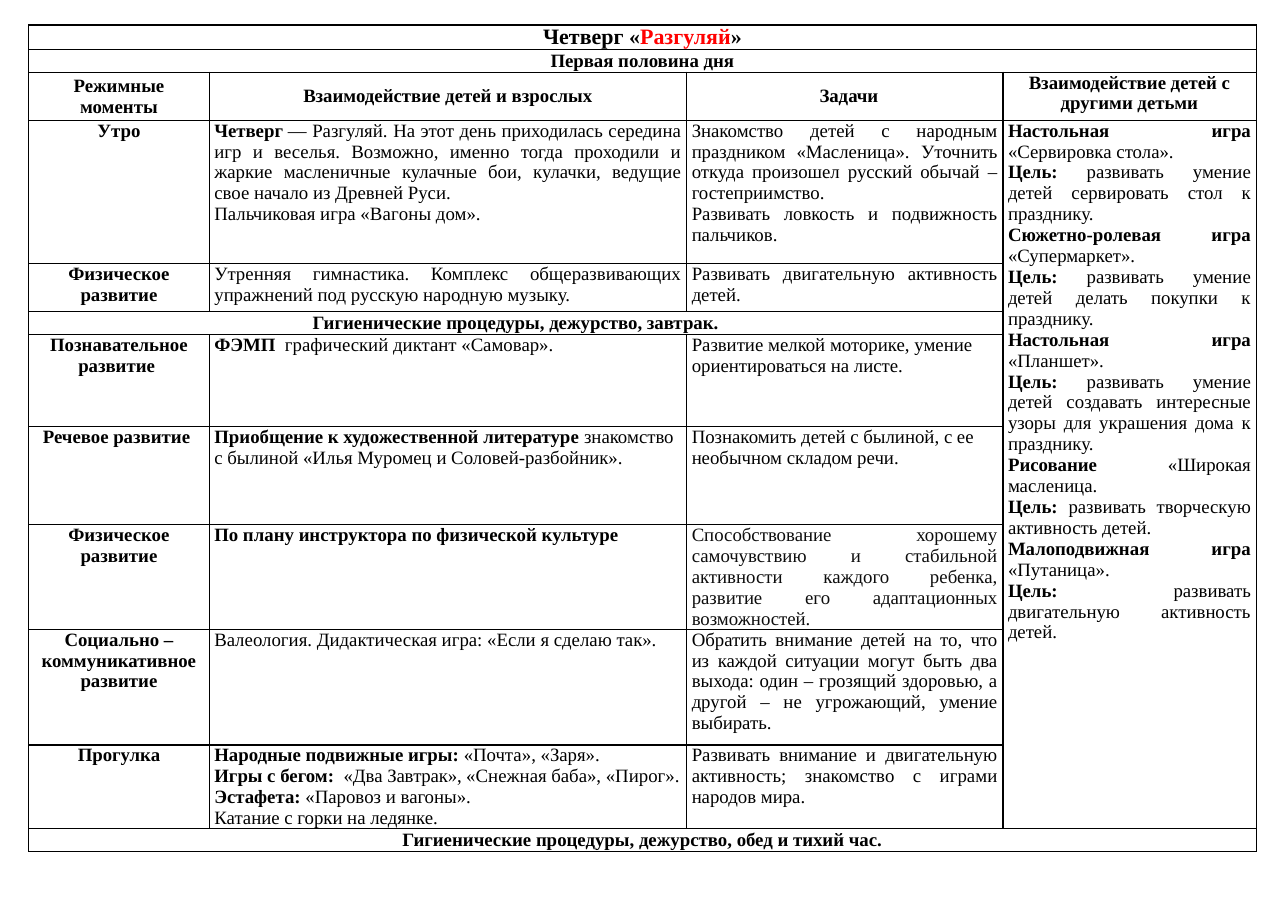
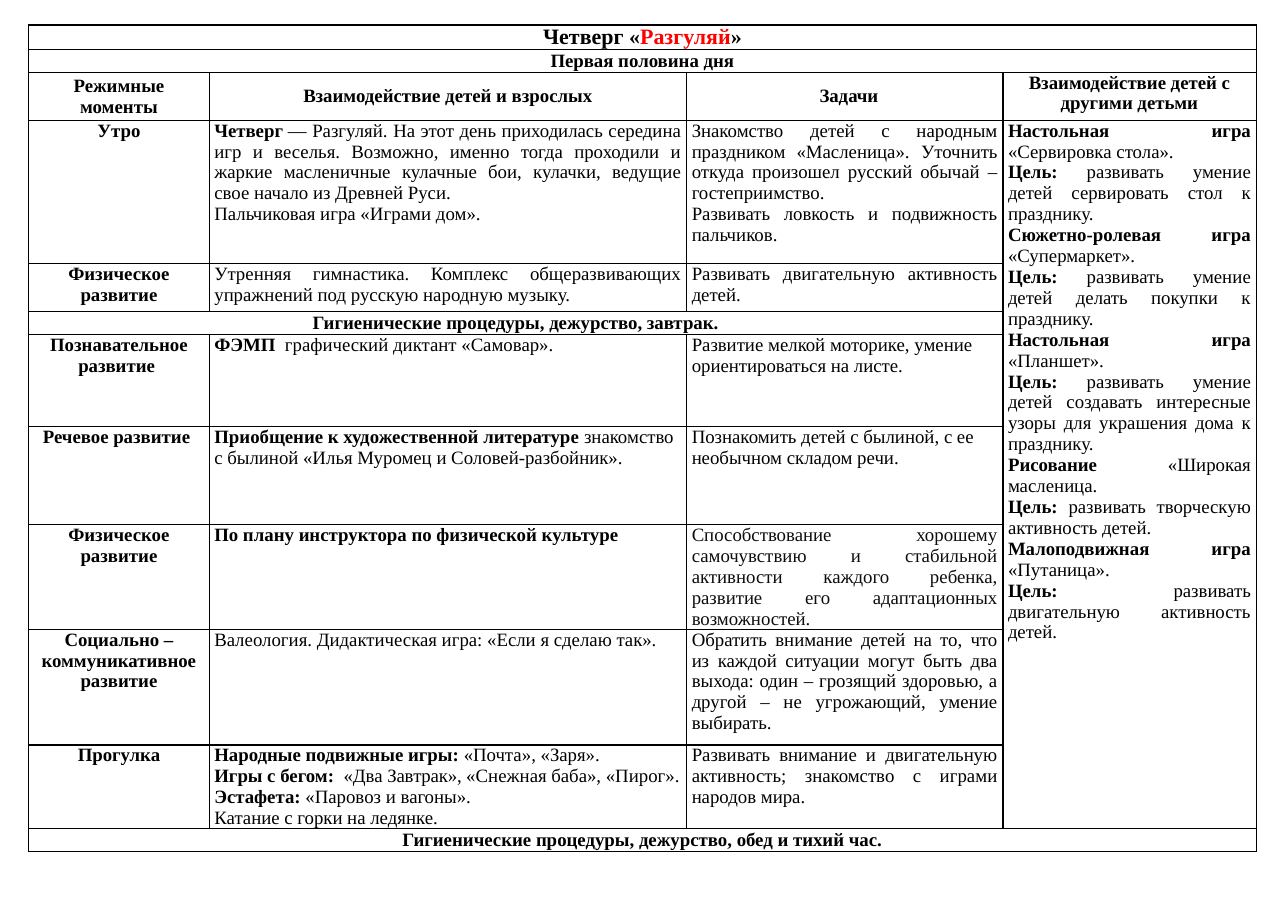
игра Вагоны: Вагоны -> Играми (396, 214)
